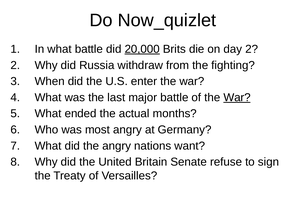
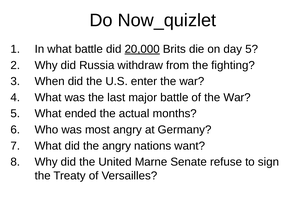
day 2: 2 -> 5 (252, 49)
War underline: present -> none (237, 97)
Britain: Britain -> Marne (151, 162)
